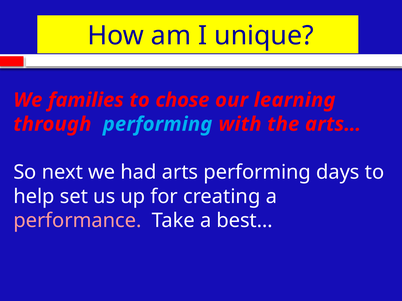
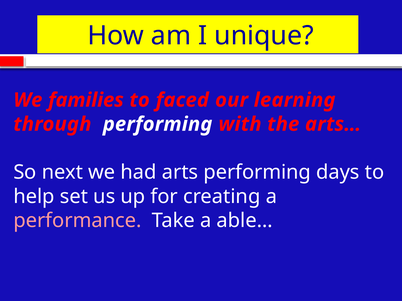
chose: chose -> faced (182, 100)
performing colour: light blue -> white (158, 124)
best…: best… -> able… (245, 221)
